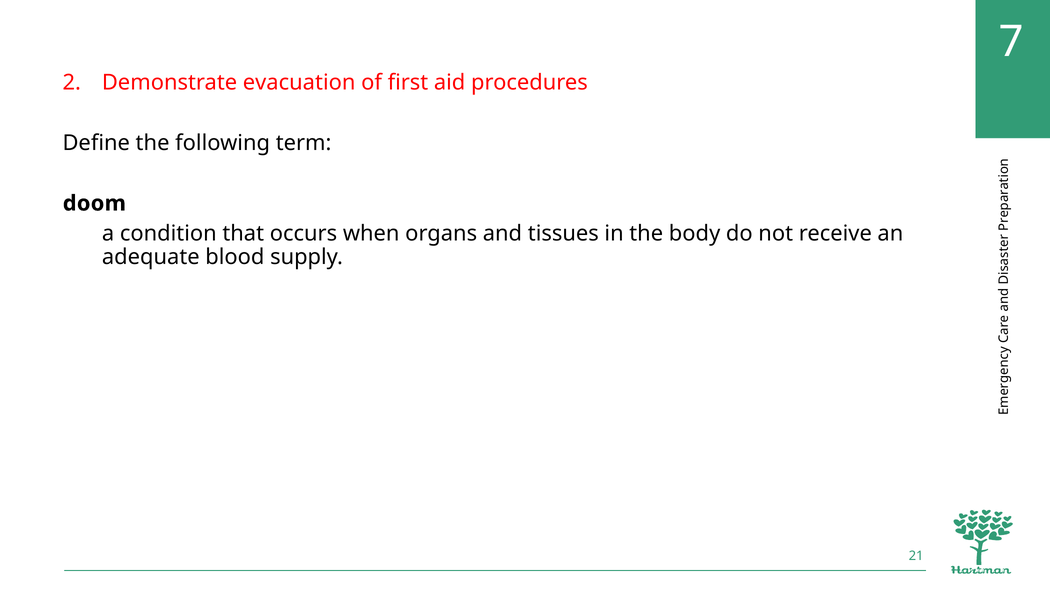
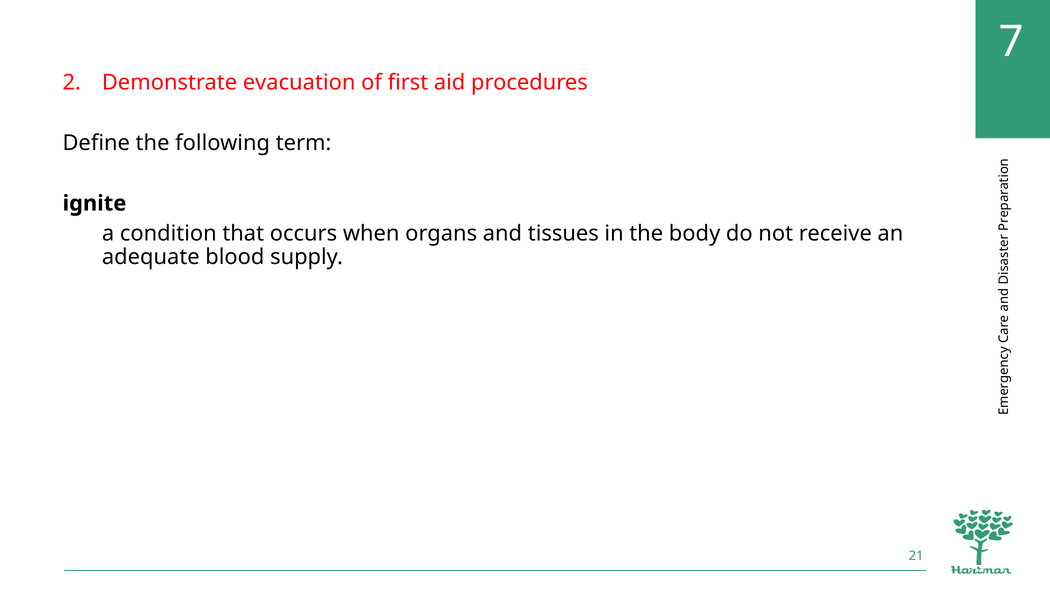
doom: doom -> ignite (94, 204)
